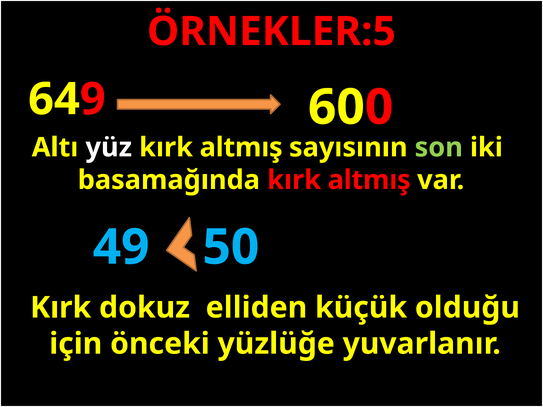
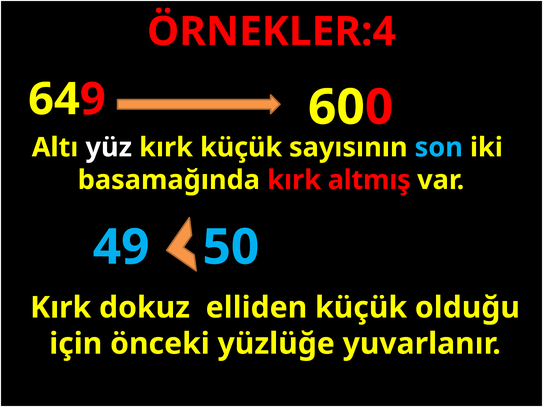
ÖRNEKLER:5: ÖRNEKLER:5 -> ÖRNEKLER:4 (271, 32)
altmış: altmış -> küçük (241, 148)
son colour: light green -> light blue (439, 148)
